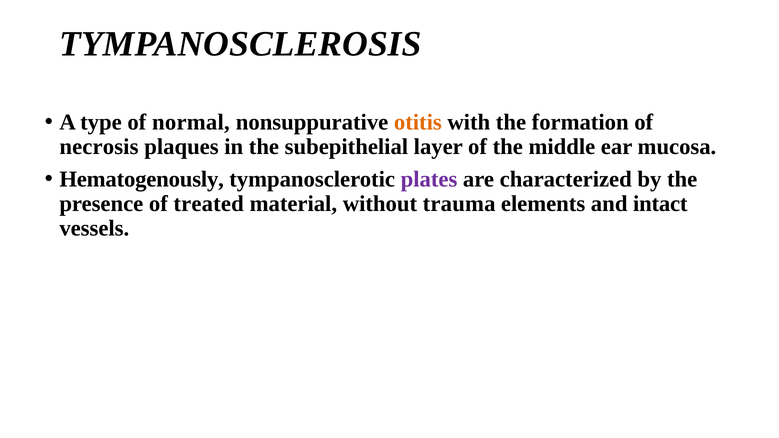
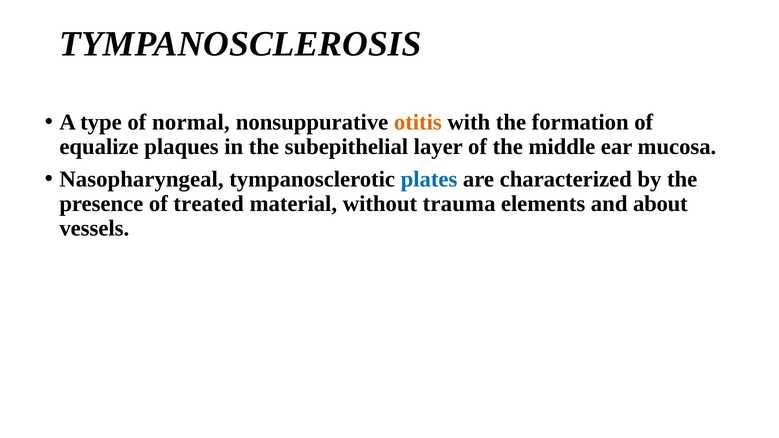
necrosis: necrosis -> equalize (99, 147)
Hematogenously: Hematogenously -> Nasopharyngeal (142, 179)
plates colour: purple -> blue (429, 179)
intact: intact -> about (660, 204)
